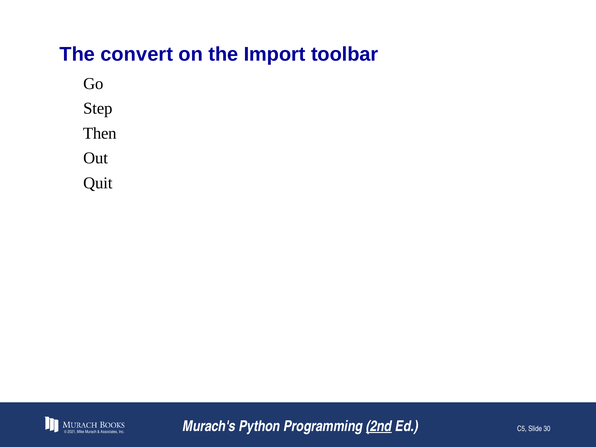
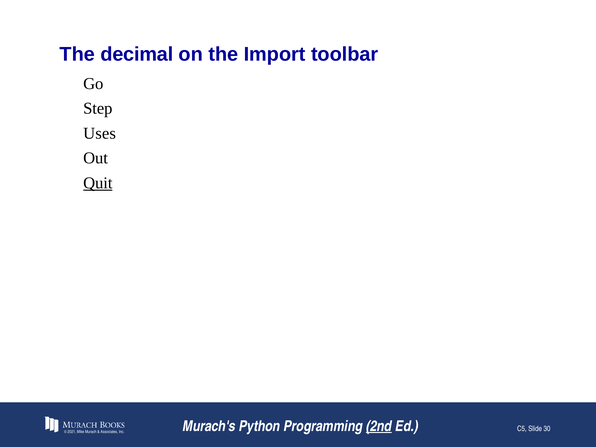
convert: convert -> decimal (137, 54)
Then: Then -> Uses (100, 133)
Quit underline: none -> present (98, 183)
